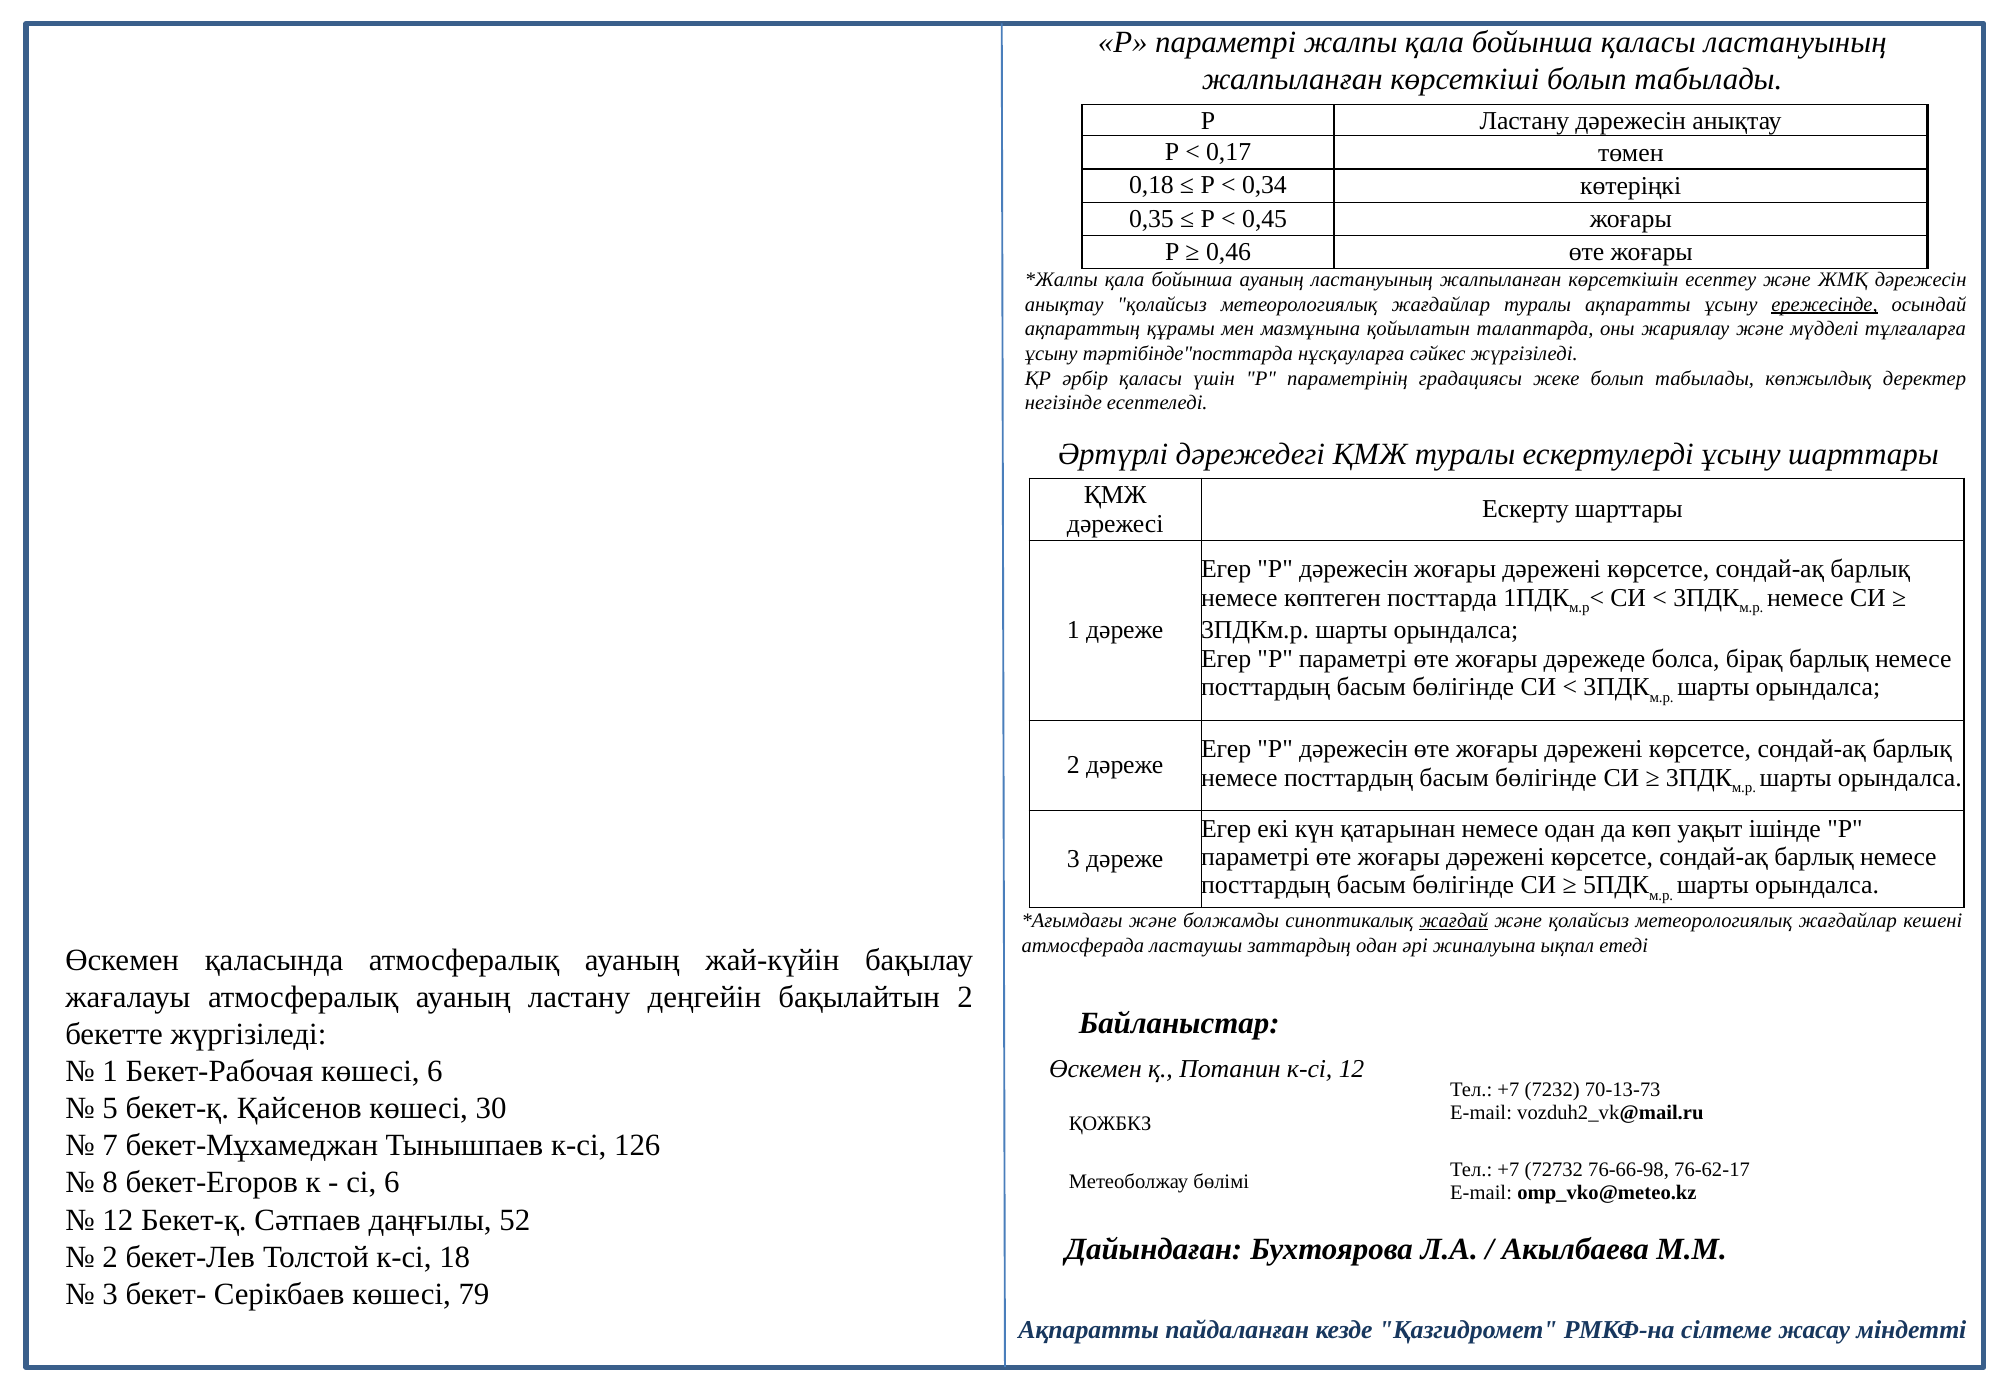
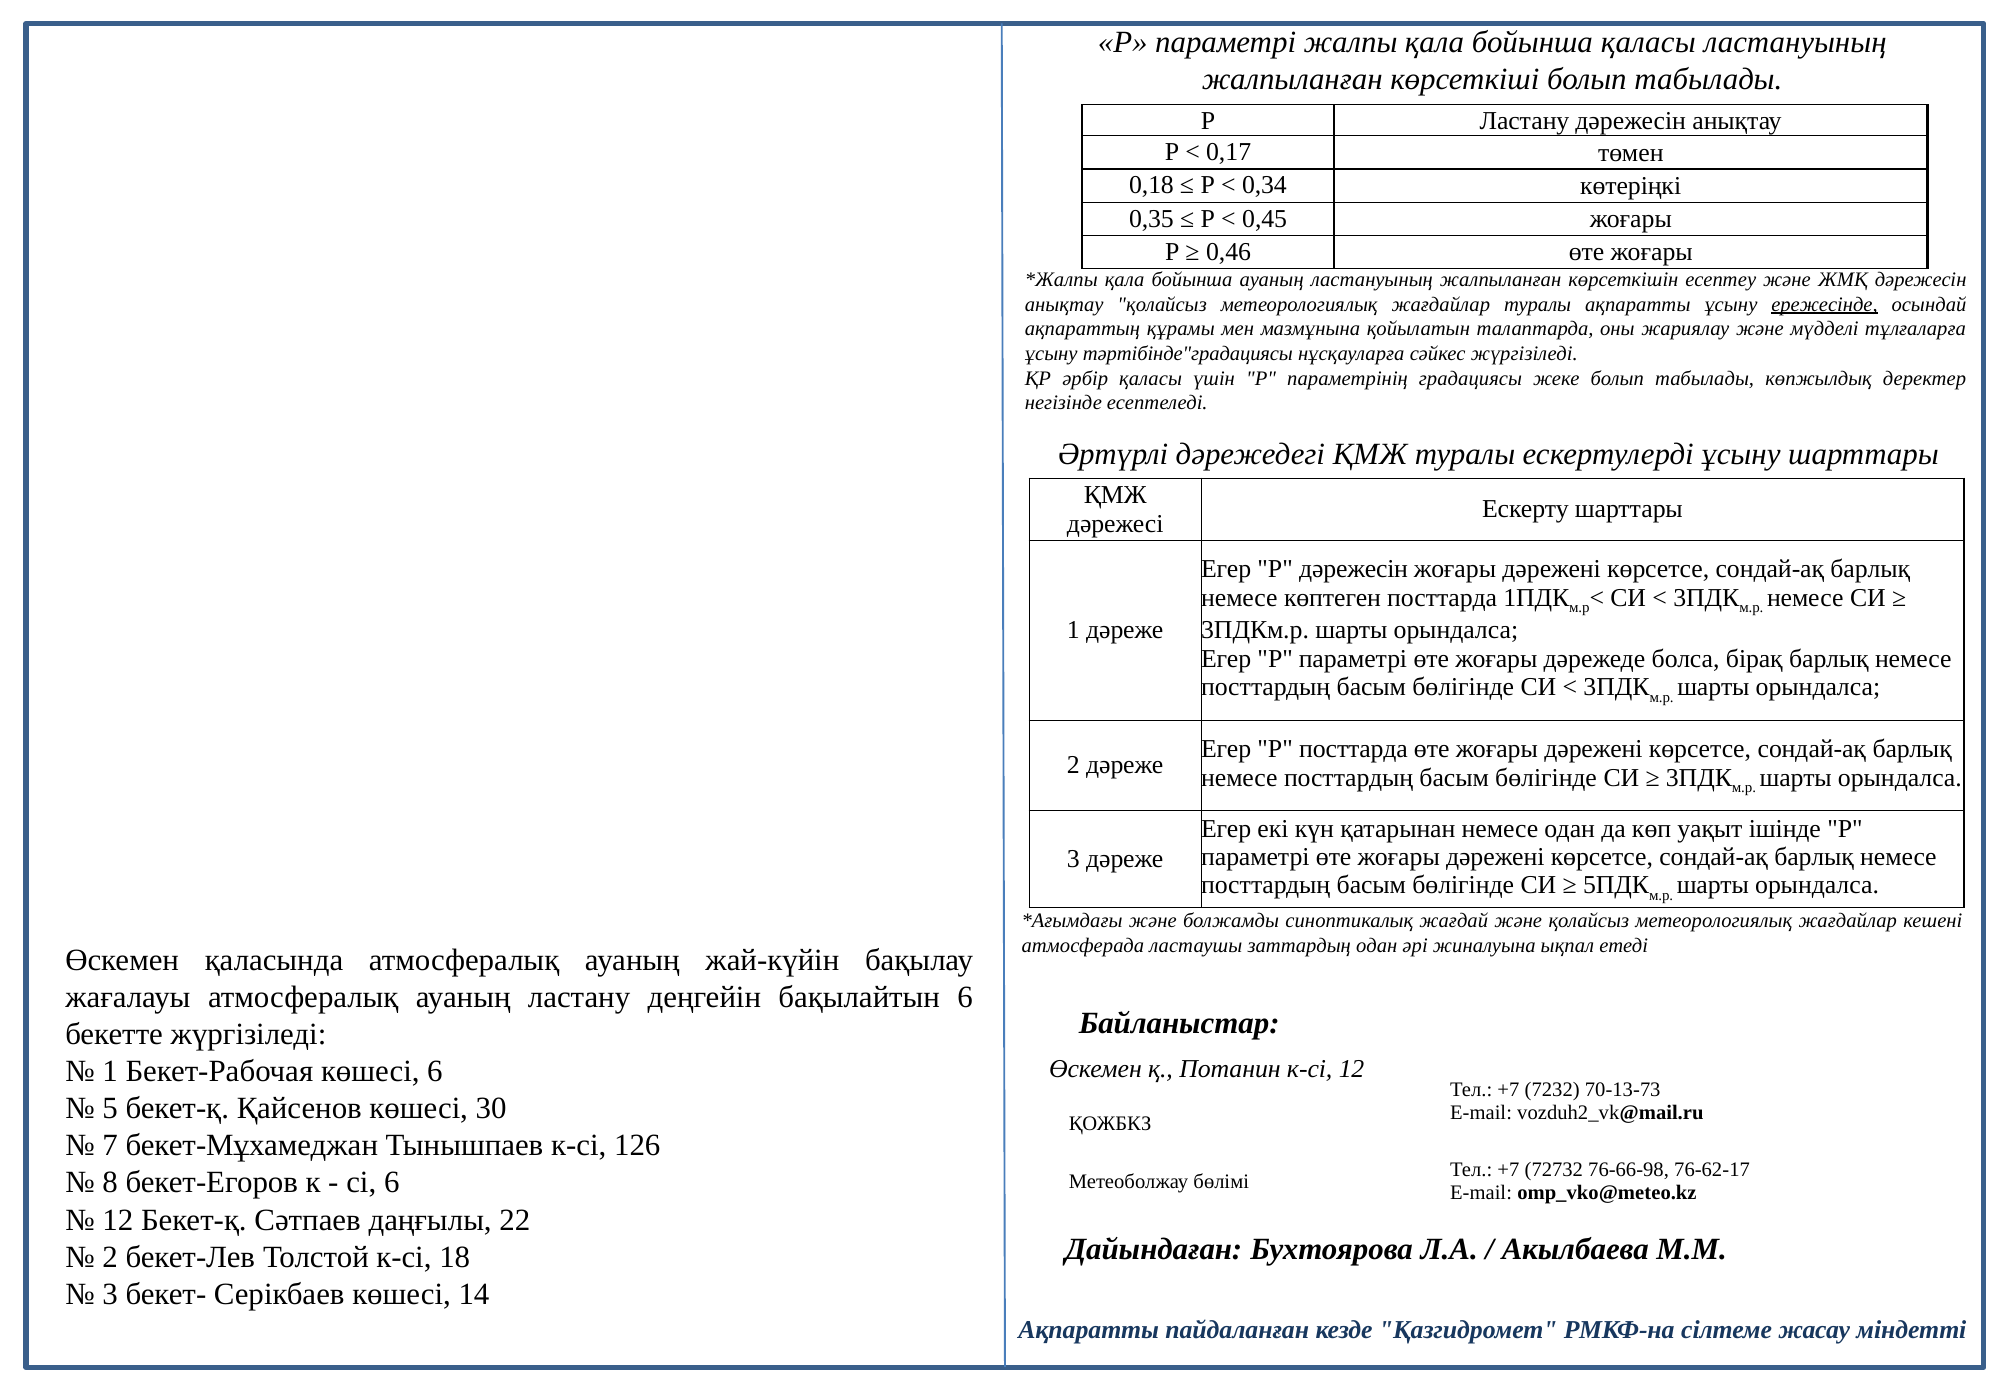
тәртібінде"посттарда: тәртібінде"посттарда -> тәртібінде"градациясы (1188, 354)
дәрежесін: дәрежесін -> посттарда (1354, 749)
жағдай underline: present -> none (1454, 921)
бақылайтын 2: 2 -> 6 (965, 998)
52: 52 -> 22 (515, 1220)
79: 79 -> 14 (474, 1295)
